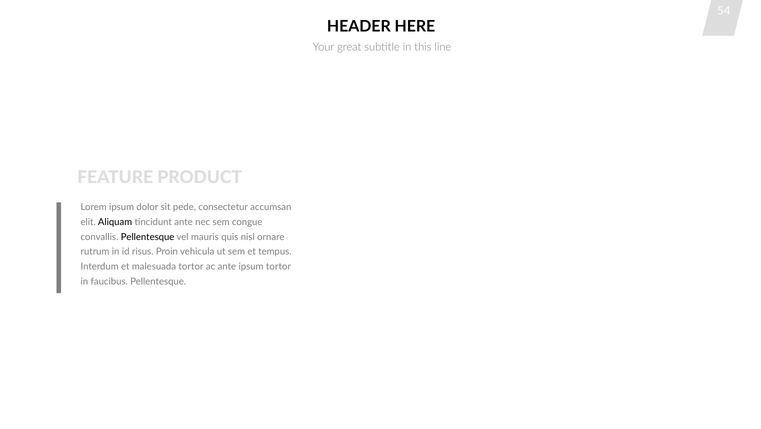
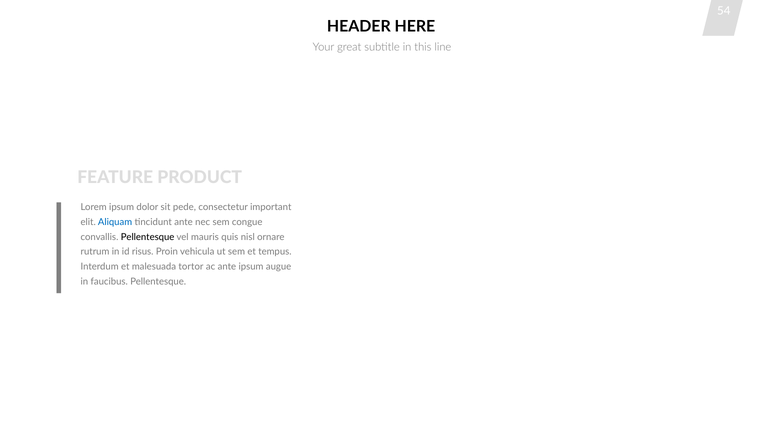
accumsan: accumsan -> important (271, 207)
Aliquam colour: black -> blue (115, 222)
ipsum tortor: tortor -> augue (279, 267)
